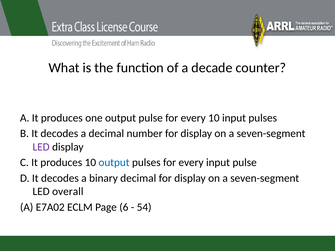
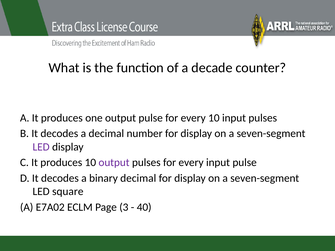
output colour: blue -> purple (114, 163)
overall: overall -> square (68, 192)
6: 6 -> 3 (124, 207)
54: 54 -> 40 (144, 207)
